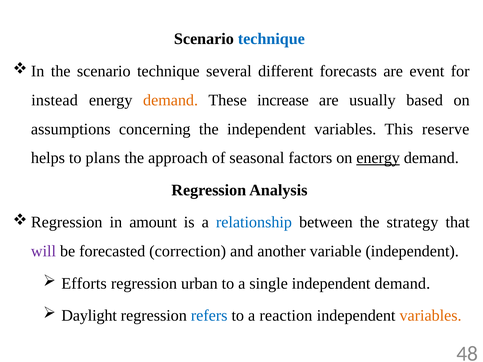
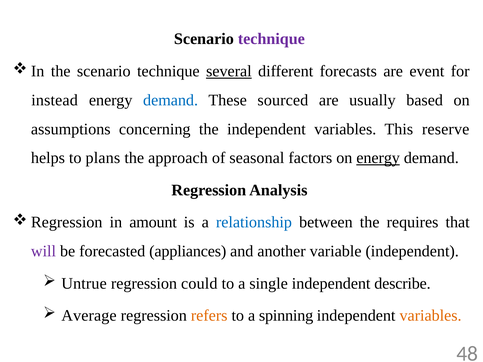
technique colour: blue -> purple (271, 39)
several underline: none -> present (229, 71)
demand colour: orange -> blue (171, 100)
increase: increase -> sourced (283, 100)
strategy: strategy -> requires (413, 222)
correction: correction -> appliances (188, 251)
Efforts: Efforts -> Untrue (84, 284)
urban: urban -> could (199, 284)
independent demand: demand -> describe (402, 284)
Daylight: Daylight -> Average (89, 316)
refers colour: blue -> orange (209, 316)
reaction: reaction -> spinning (286, 316)
